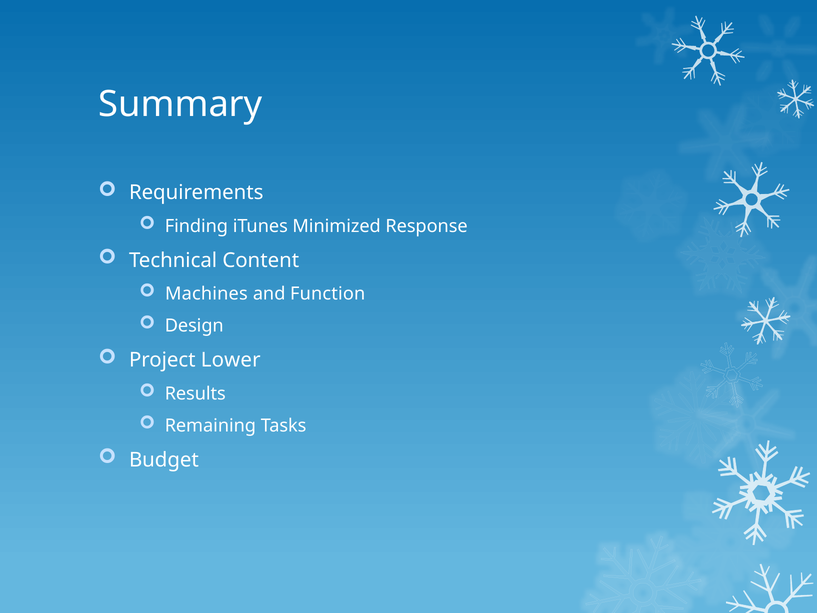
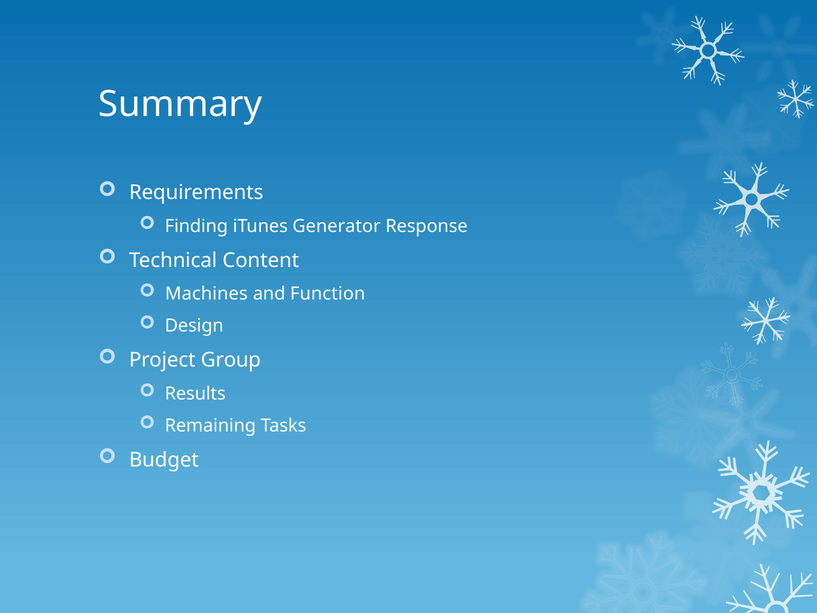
Minimized: Minimized -> Generator (337, 226)
Lower: Lower -> Group (231, 360)
